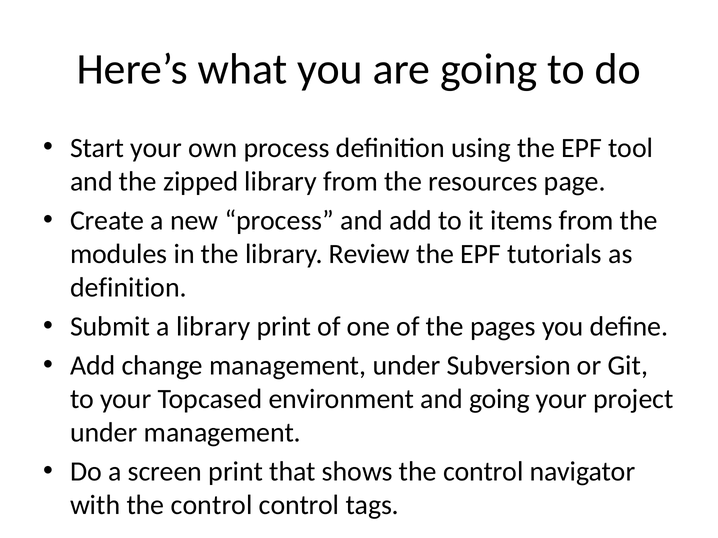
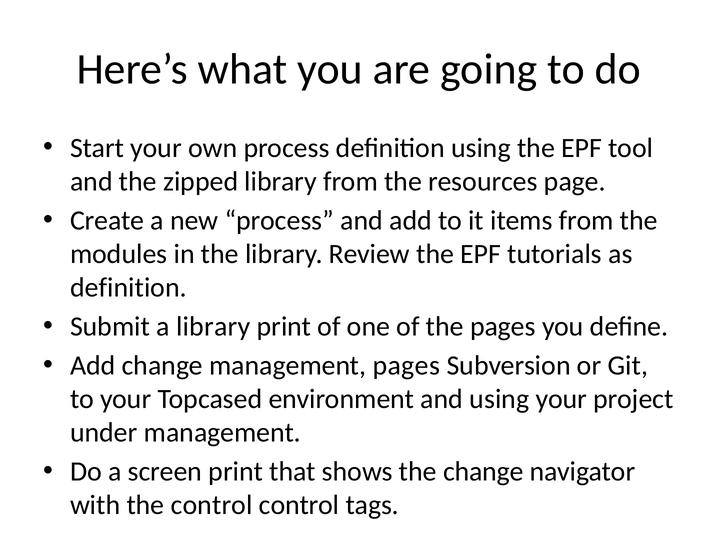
management under: under -> pages (406, 366)
and going: going -> using (499, 399)
shows the control: control -> change (483, 472)
